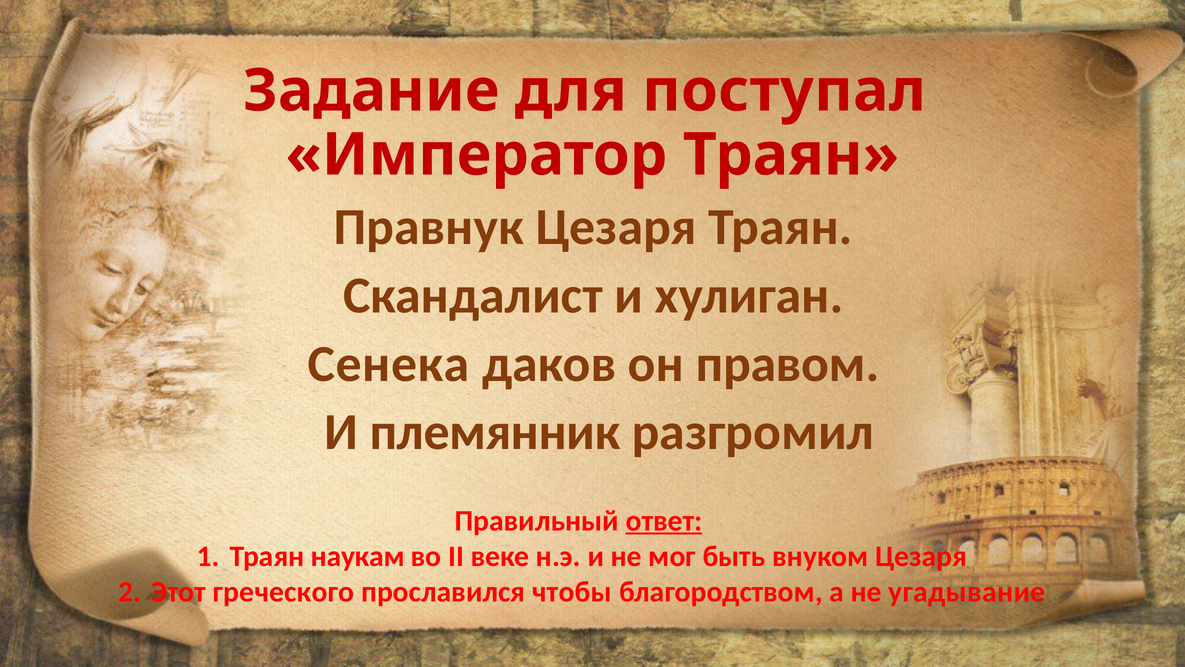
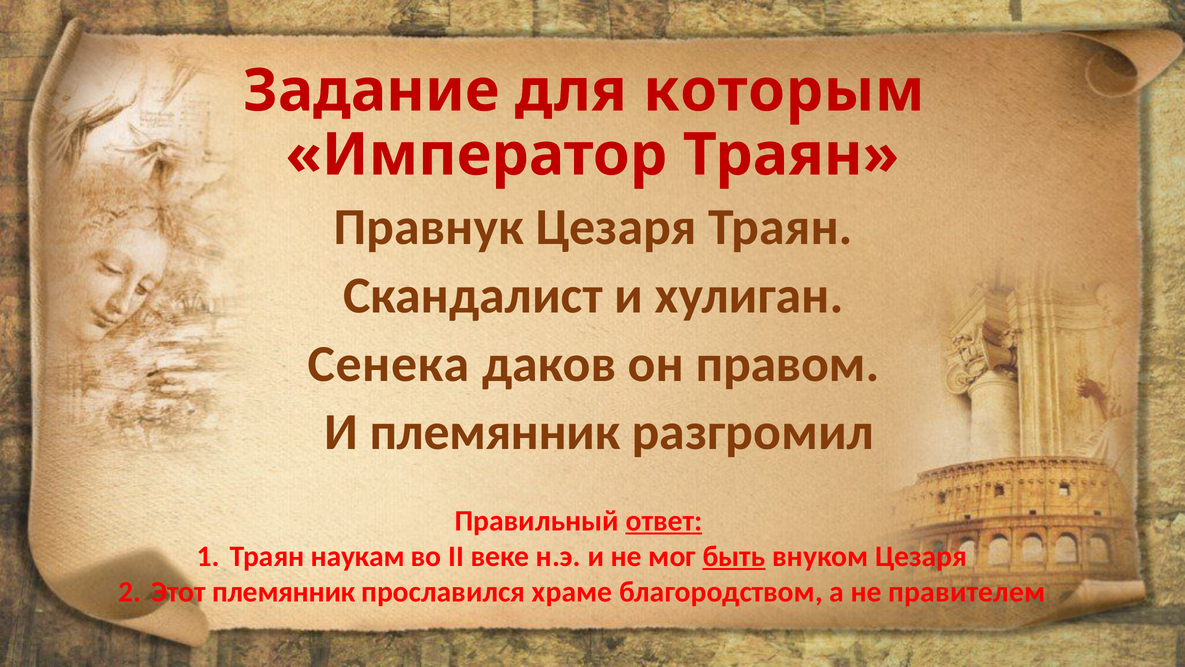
поступал: поступал -> которым (784, 91)
быть underline: none -> present (734, 556)
Этот греческого: греческого -> племянник (284, 592)
чтобы: чтобы -> храме (572, 592)
угадывание: угадывание -> правителем (967, 592)
